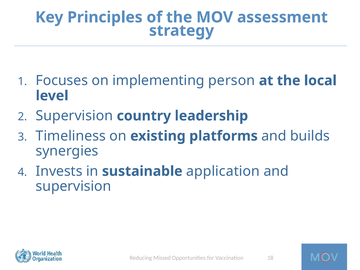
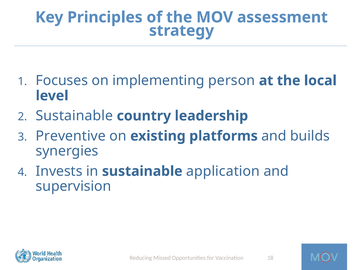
Supervision: Supervision -> Sustainable (74, 116)
Timeliness: Timeliness -> Preventive (71, 136)
